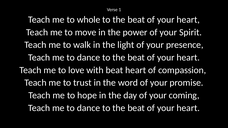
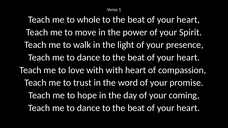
with beat: beat -> with (114, 70)
